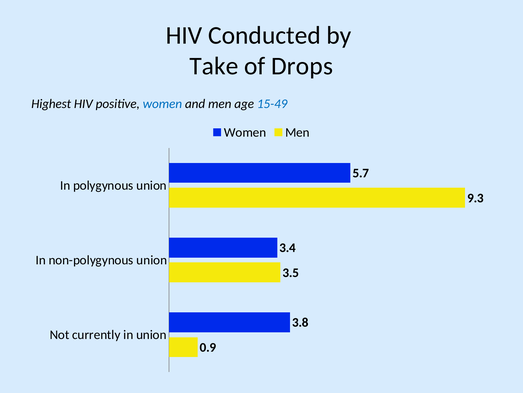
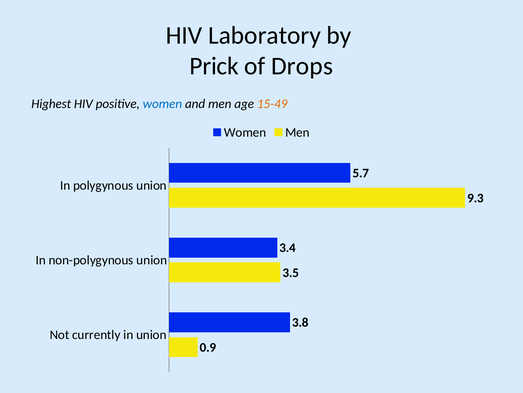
Conducted: Conducted -> Laboratory (264, 35)
Take: Take -> Prick (214, 66)
15-49 colour: blue -> orange (272, 103)
